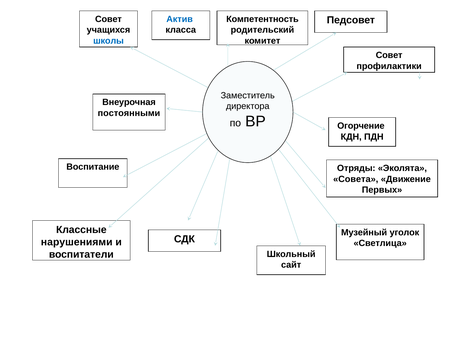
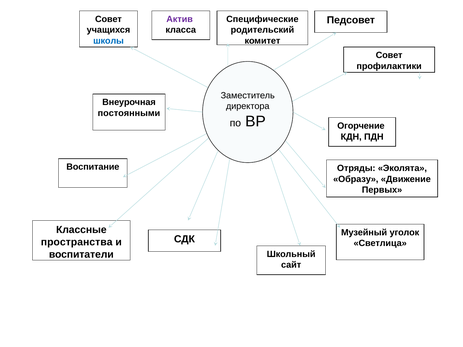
Актив colour: blue -> purple (180, 19)
Компетентность: Компетентность -> Специфические (262, 19)
Совета: Совета -> Образу (356, 179)
нарушениями: нарушениями -> пространства (77, 242)
